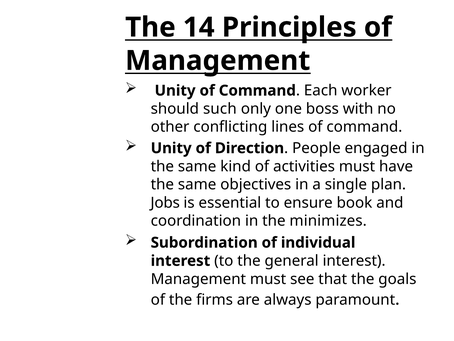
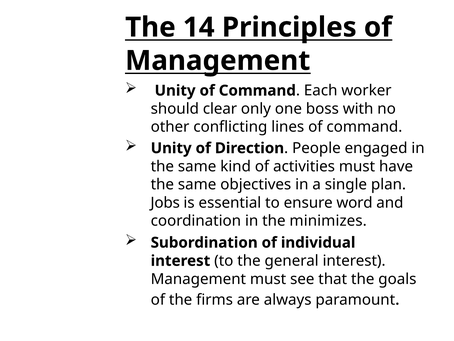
such: such -> clear (220, 109)
book: book -> word (355, 202)
